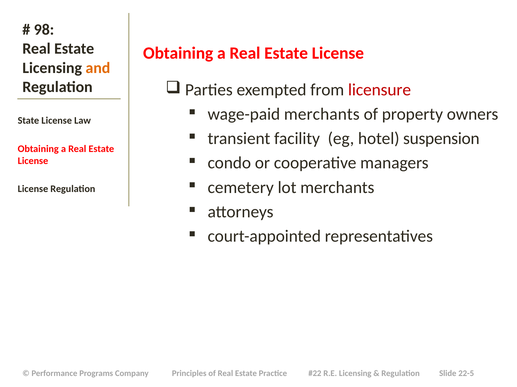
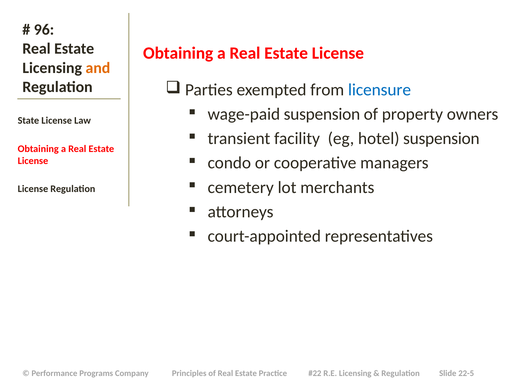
98: 98 -> 96 (44, 30)
licensure colour: red -> blue (380, 90)
wage-paid merchants: merchants -> suspension (322, 114)
